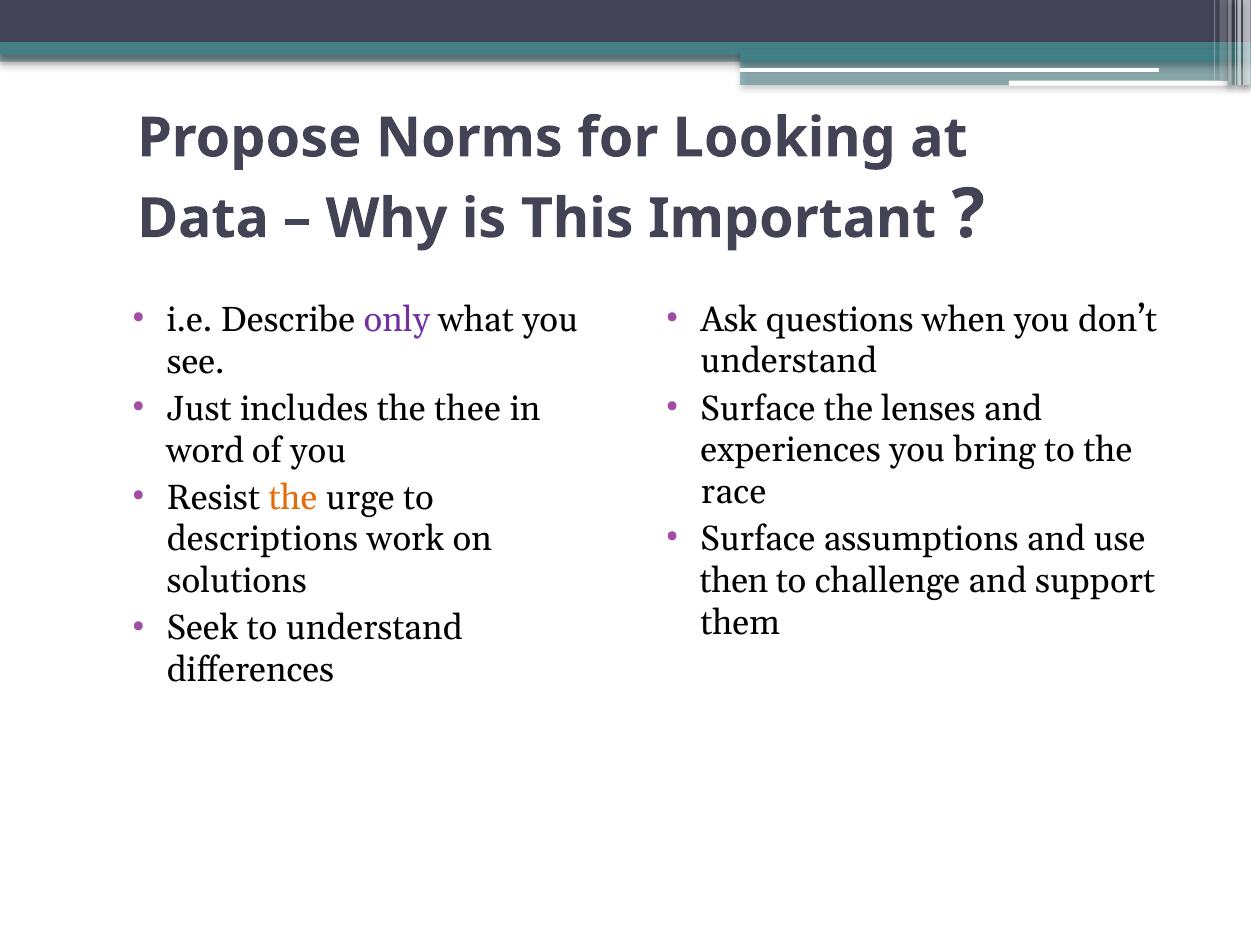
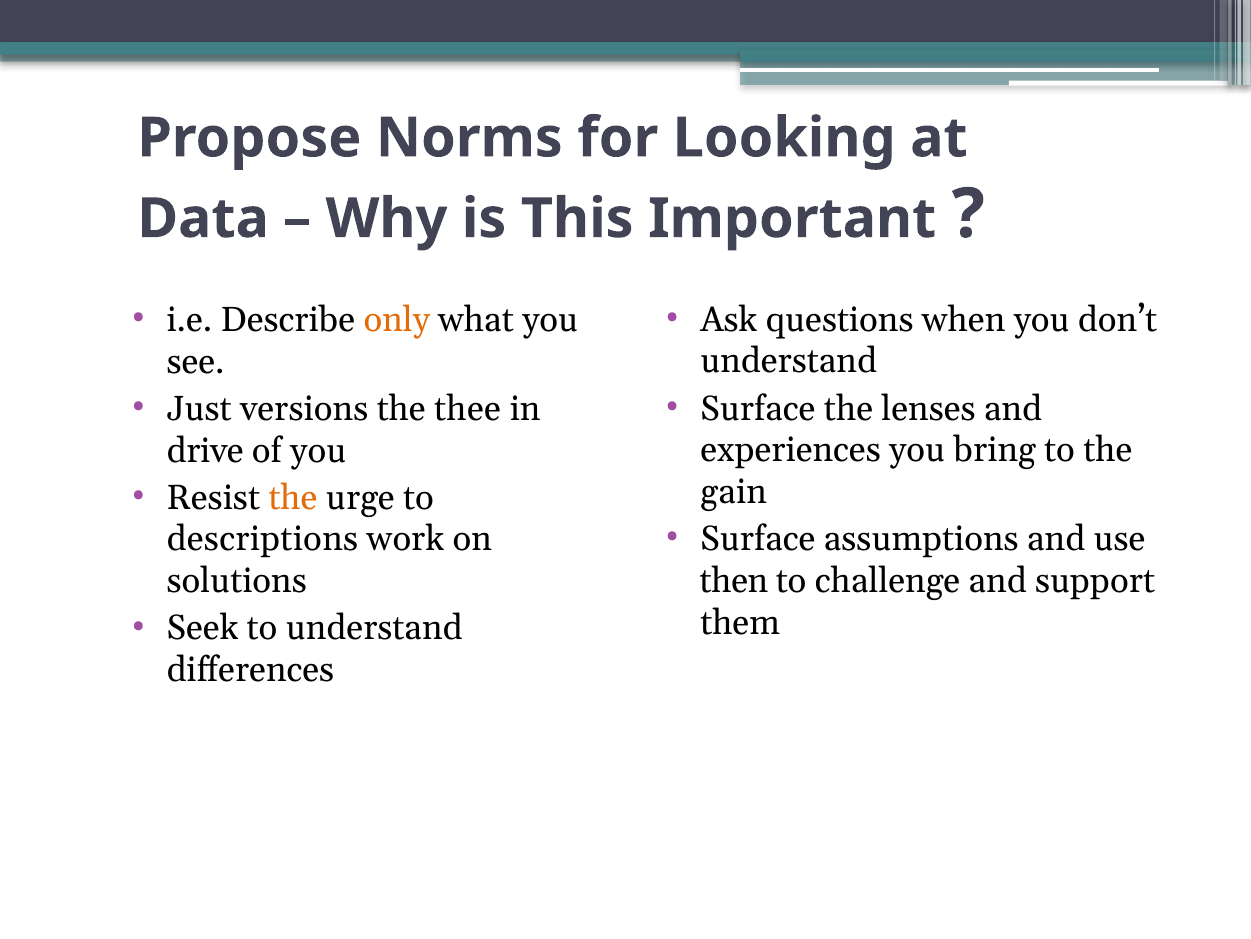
only colour: purple -> orange (397, 320)
includes: includes -> versions (304, 408)
word: word -> drive (205, 450)
race: race -> gain (734, 492)
